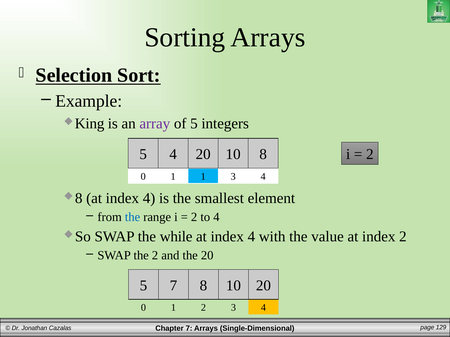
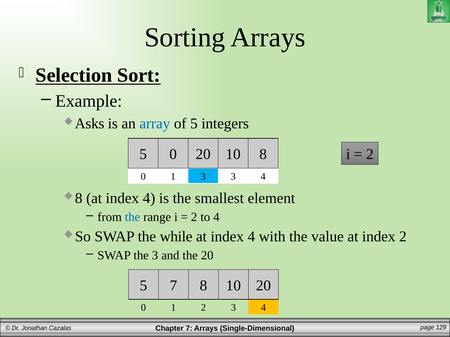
King: King -> Asks (90, 124)
array colour: purple -> blue (155, 124)
5 4: 4 -> 0 (173, 155)
1 1: 1 -> 3 (203, 177)
the 2: 2 -> 3 (155, 256)
